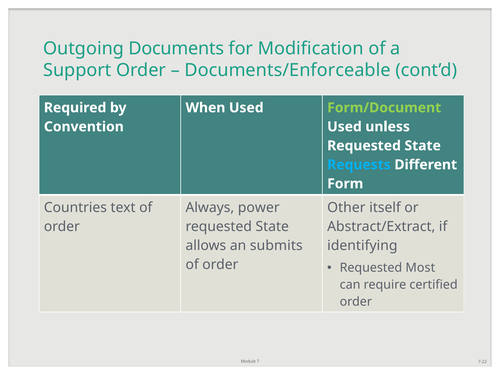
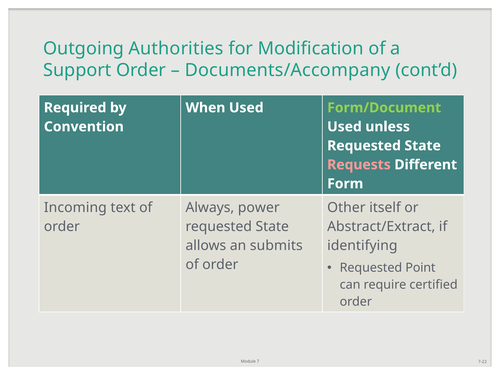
Documents: Documents -> Authorities (176, 48)
Documents/Enforceable: Documents/Enforceable -> Documents/Accompany (288, 70)
Requests colour: light blue -> pink (359, 165)
Countries: Countries -> Incoming (75, 208)
Most: Most -> Point (420, 268)
